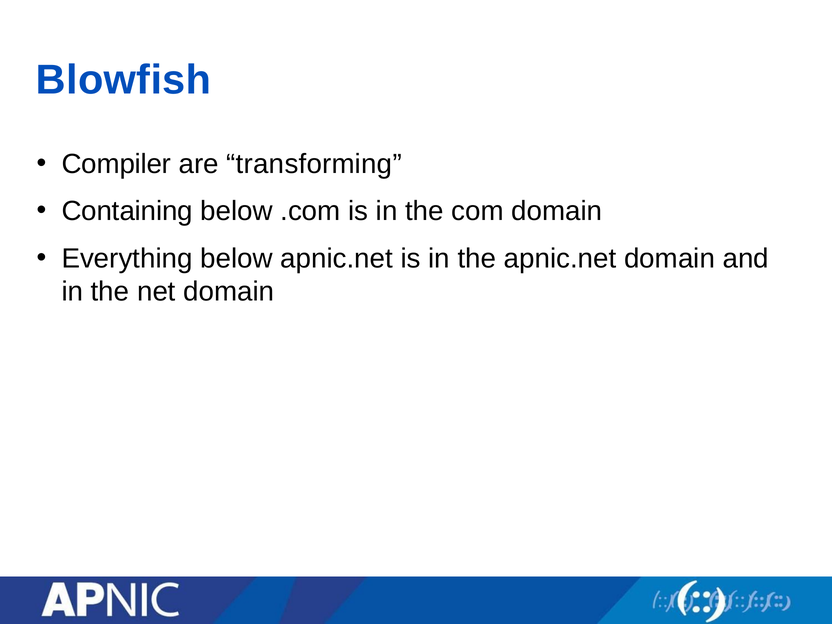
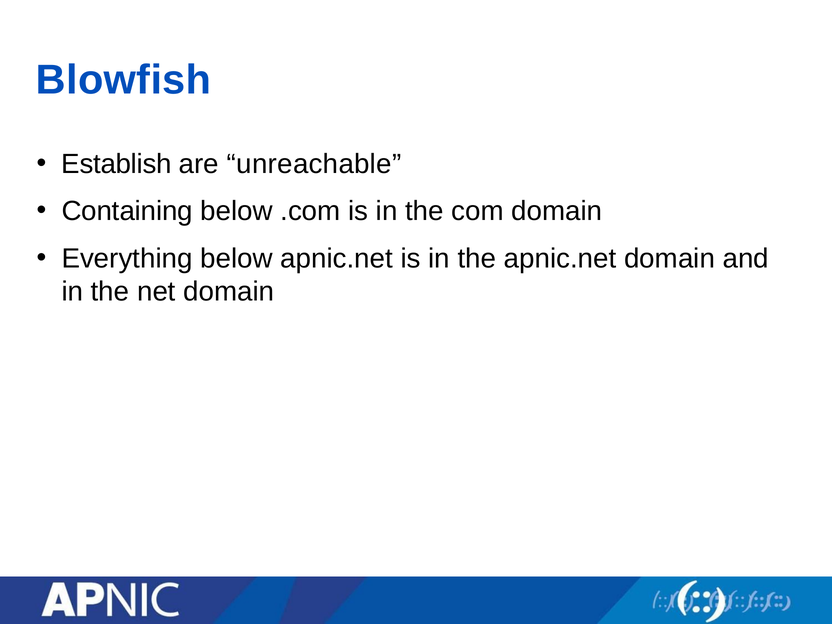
Compiler: Compiler -> Establish (116, 164)
transforming: transforming -> unreachable (314, 164)
